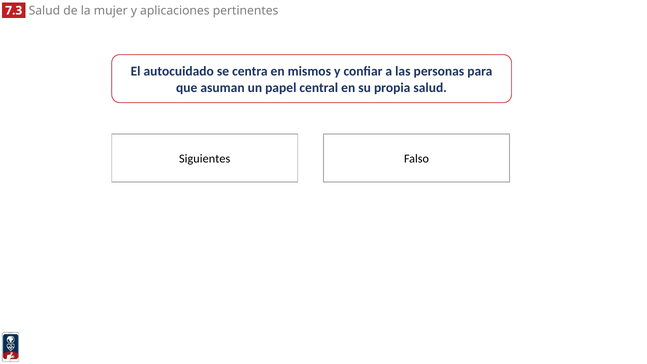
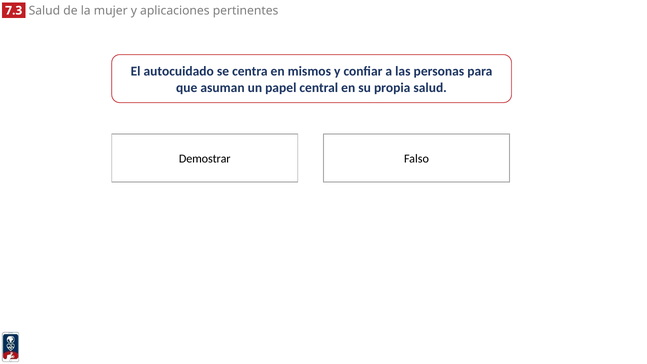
Siguientes: Siguientes -> Demostrar (205, 159)
